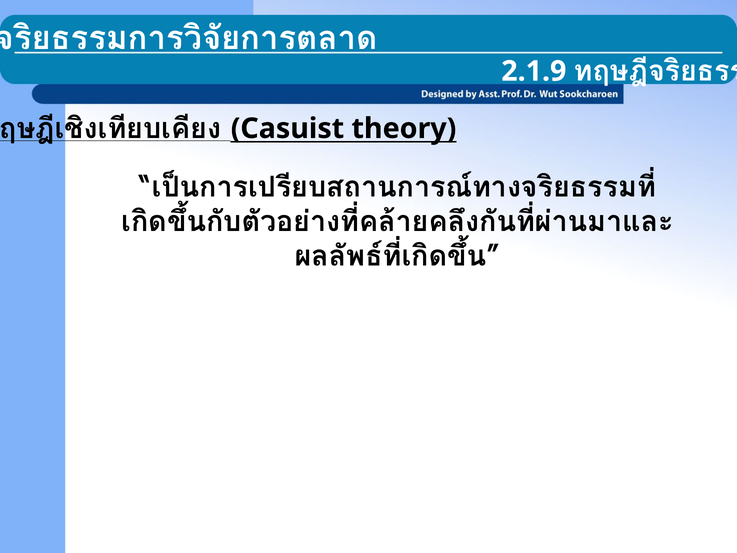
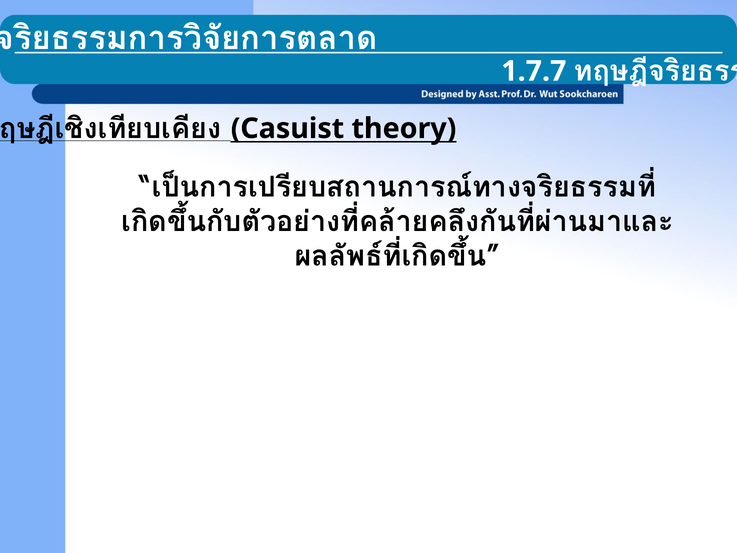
2.1.9: 2.1.9 -> 1.7.7 (534, 71)
